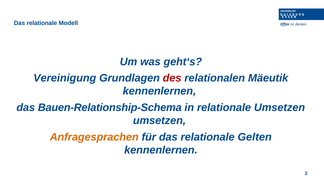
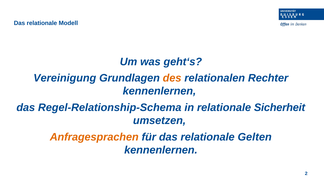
des colour: red -> orange (172, 78)
Mäeutik: Mäeutik -> Rechter (268, 78)
Bauen-Relationship-Schema: Bauen-Relationship-Schema -> Regel-Relationship-Schema (110, 107)
relationale Umsetzen: Umsetzen -> Sicherheit (280, 107)
